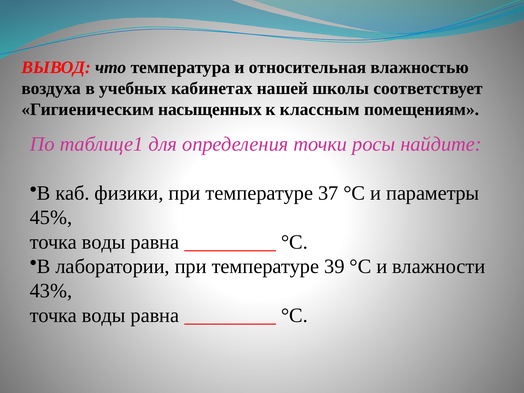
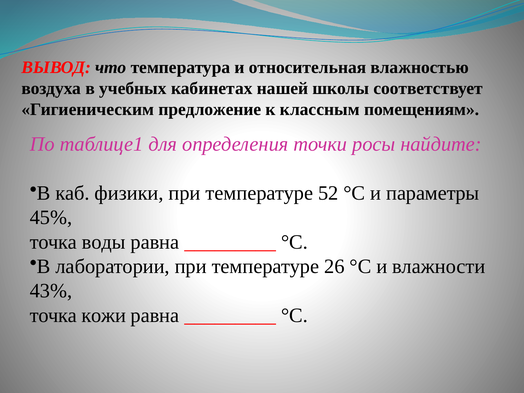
насыщенных: насыщенных -> предложение (210, 109)
37: 37 -> 52 (328, 193)
39: 39 -> 26 (334, 266)
воды: воды -> кожи (104, 315)
